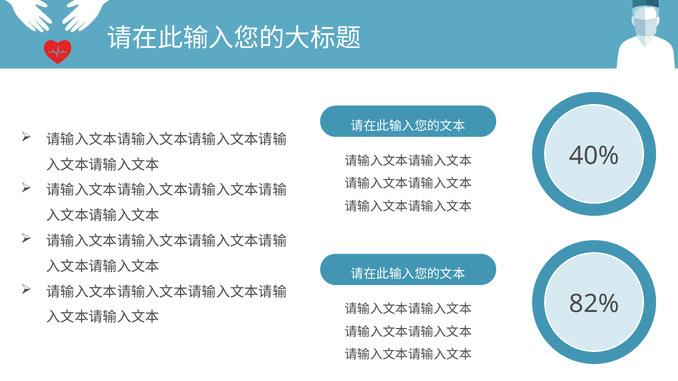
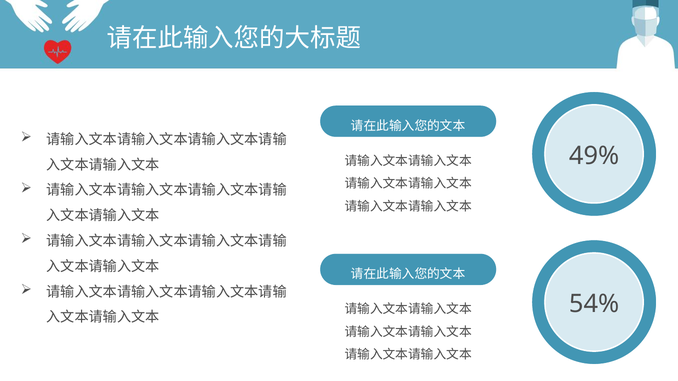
40%: 40% -> 49% (594, 156)
82%: 82% -> 54% (594, 304)
